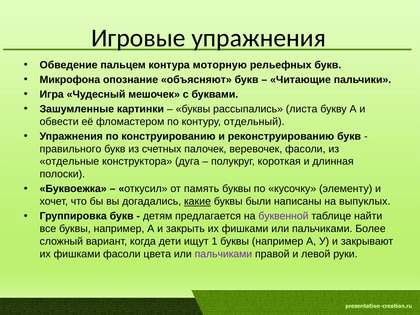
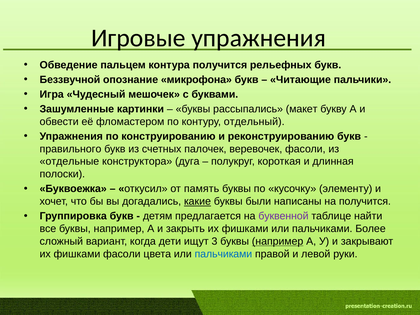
контура моторную: моторную -> получится (220, 65)
Микрофона: Микрофона -> Беззвучной (70, 80)
объясняют: объясняют -> микрофона (196, 80)
листа: листа -> макет (302, 109)
на выпуклых: выпуклых -> получится (365, 201)
1: 1 -> 3 (214, 241)
например underline: none -> present (278, 241)
пальчиками colour: purple -> blue (223, 254)
